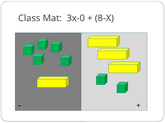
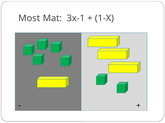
Class: Class -> Most (29, 18)
3x-0: 3x-0 -> 3x-1 (76, 18)
8-X: 8-X -> 1-X (104, 18)
